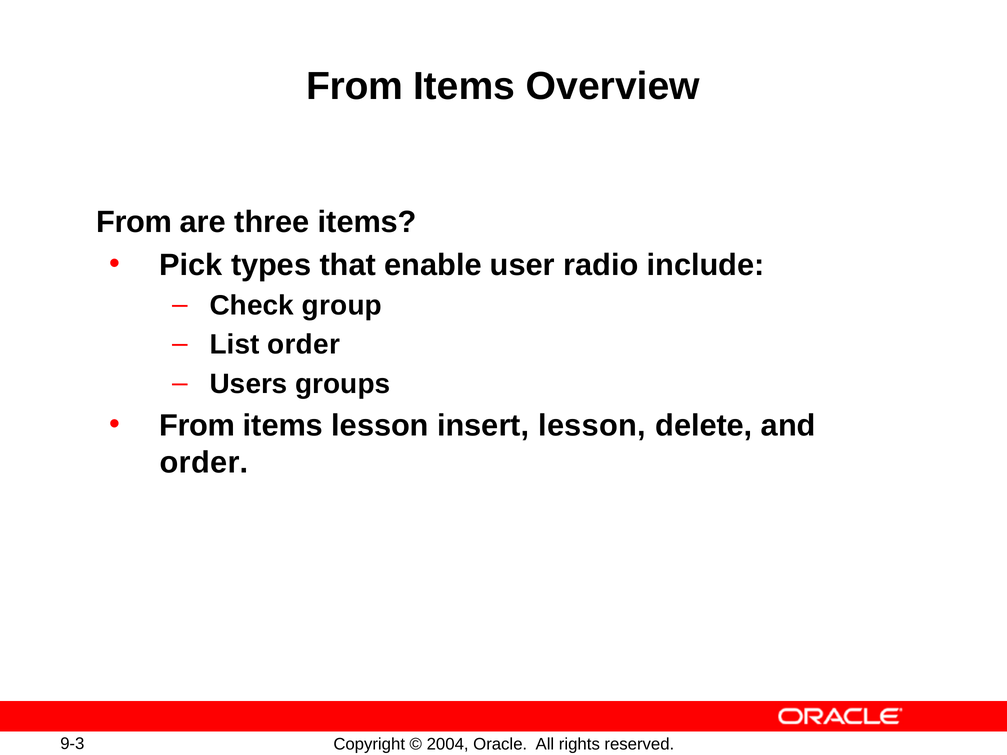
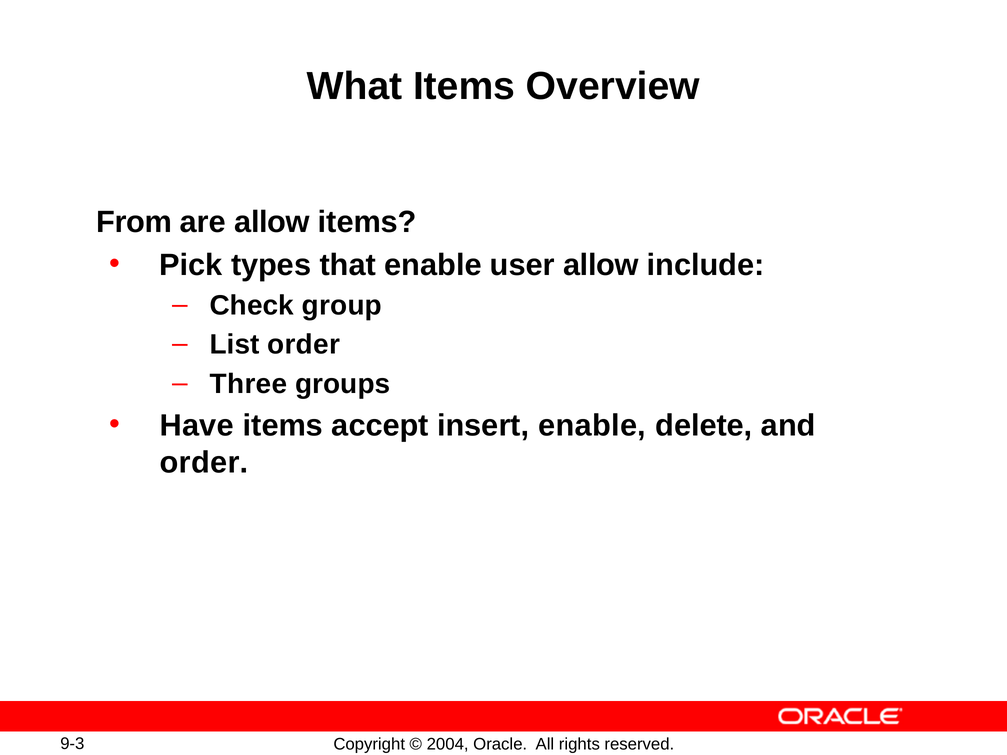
From: From -> What (355, 86)
are three: three -> allow (272, 222)
user radio: radio -> allow (601, 265)
Users: Users -> Three (248, 384)
From: From -> Have (197, 426)
items lesson: lesson -> accept (380, 426)
insert lesson: lesson -> enable (592, 426)
